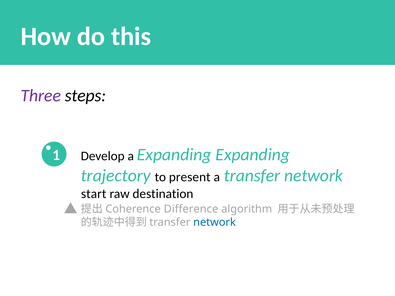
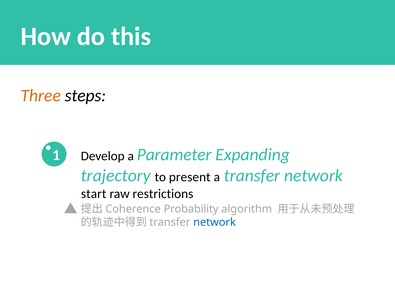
Three colour: purple -> orange (41, 96)
a Expanding: Expanding -> Parameter (174, 155)
destination: destination -> restrictions (163, 194)
Difference: Difference -> Probability (191, 209)
